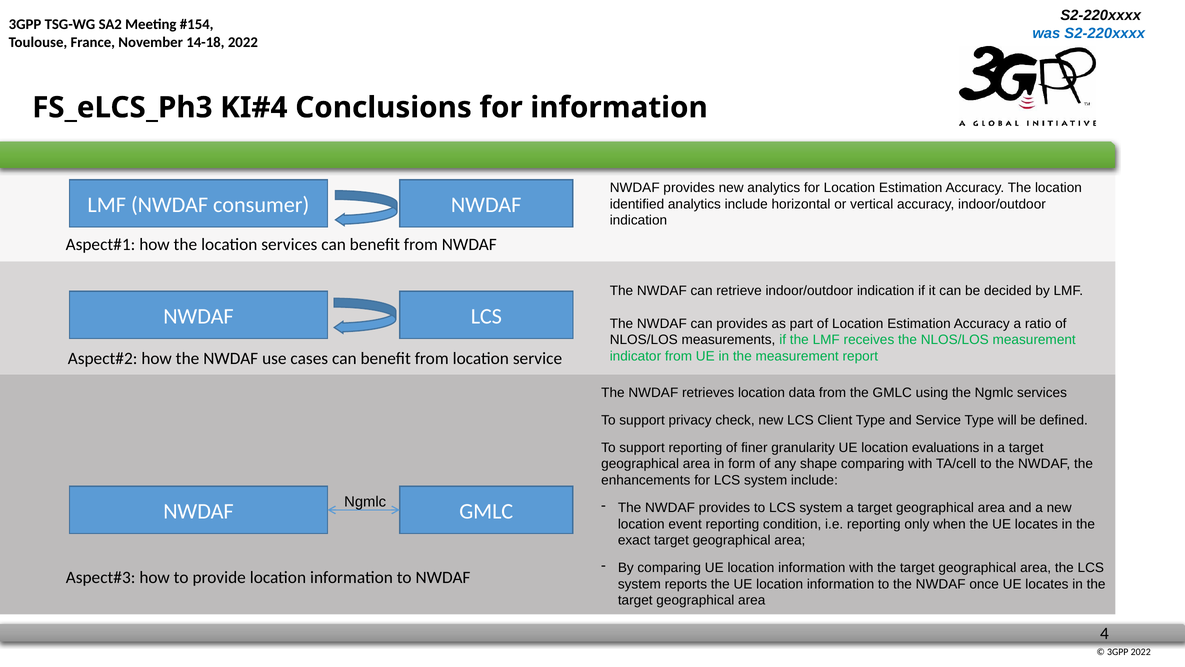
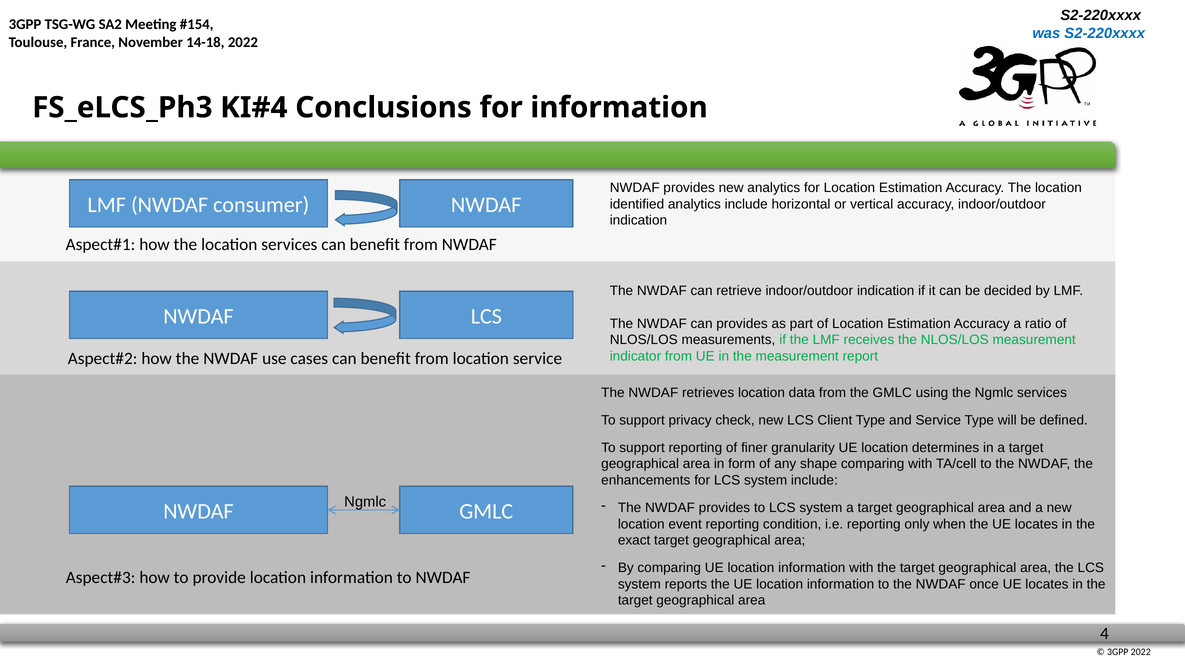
evaluations: evaluations -> determines (946, 447)
